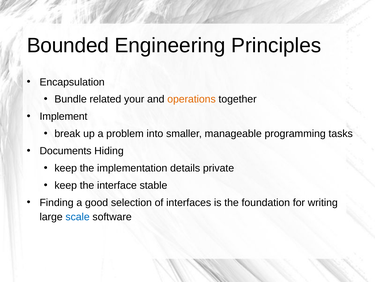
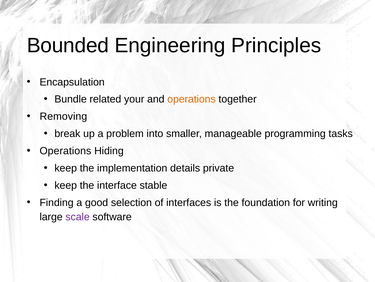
Implement: Implement -> Removing (63, 116)
Documents: Documents -> Operations (65, 151)
scale colour: blue -> purple (78, 216)
